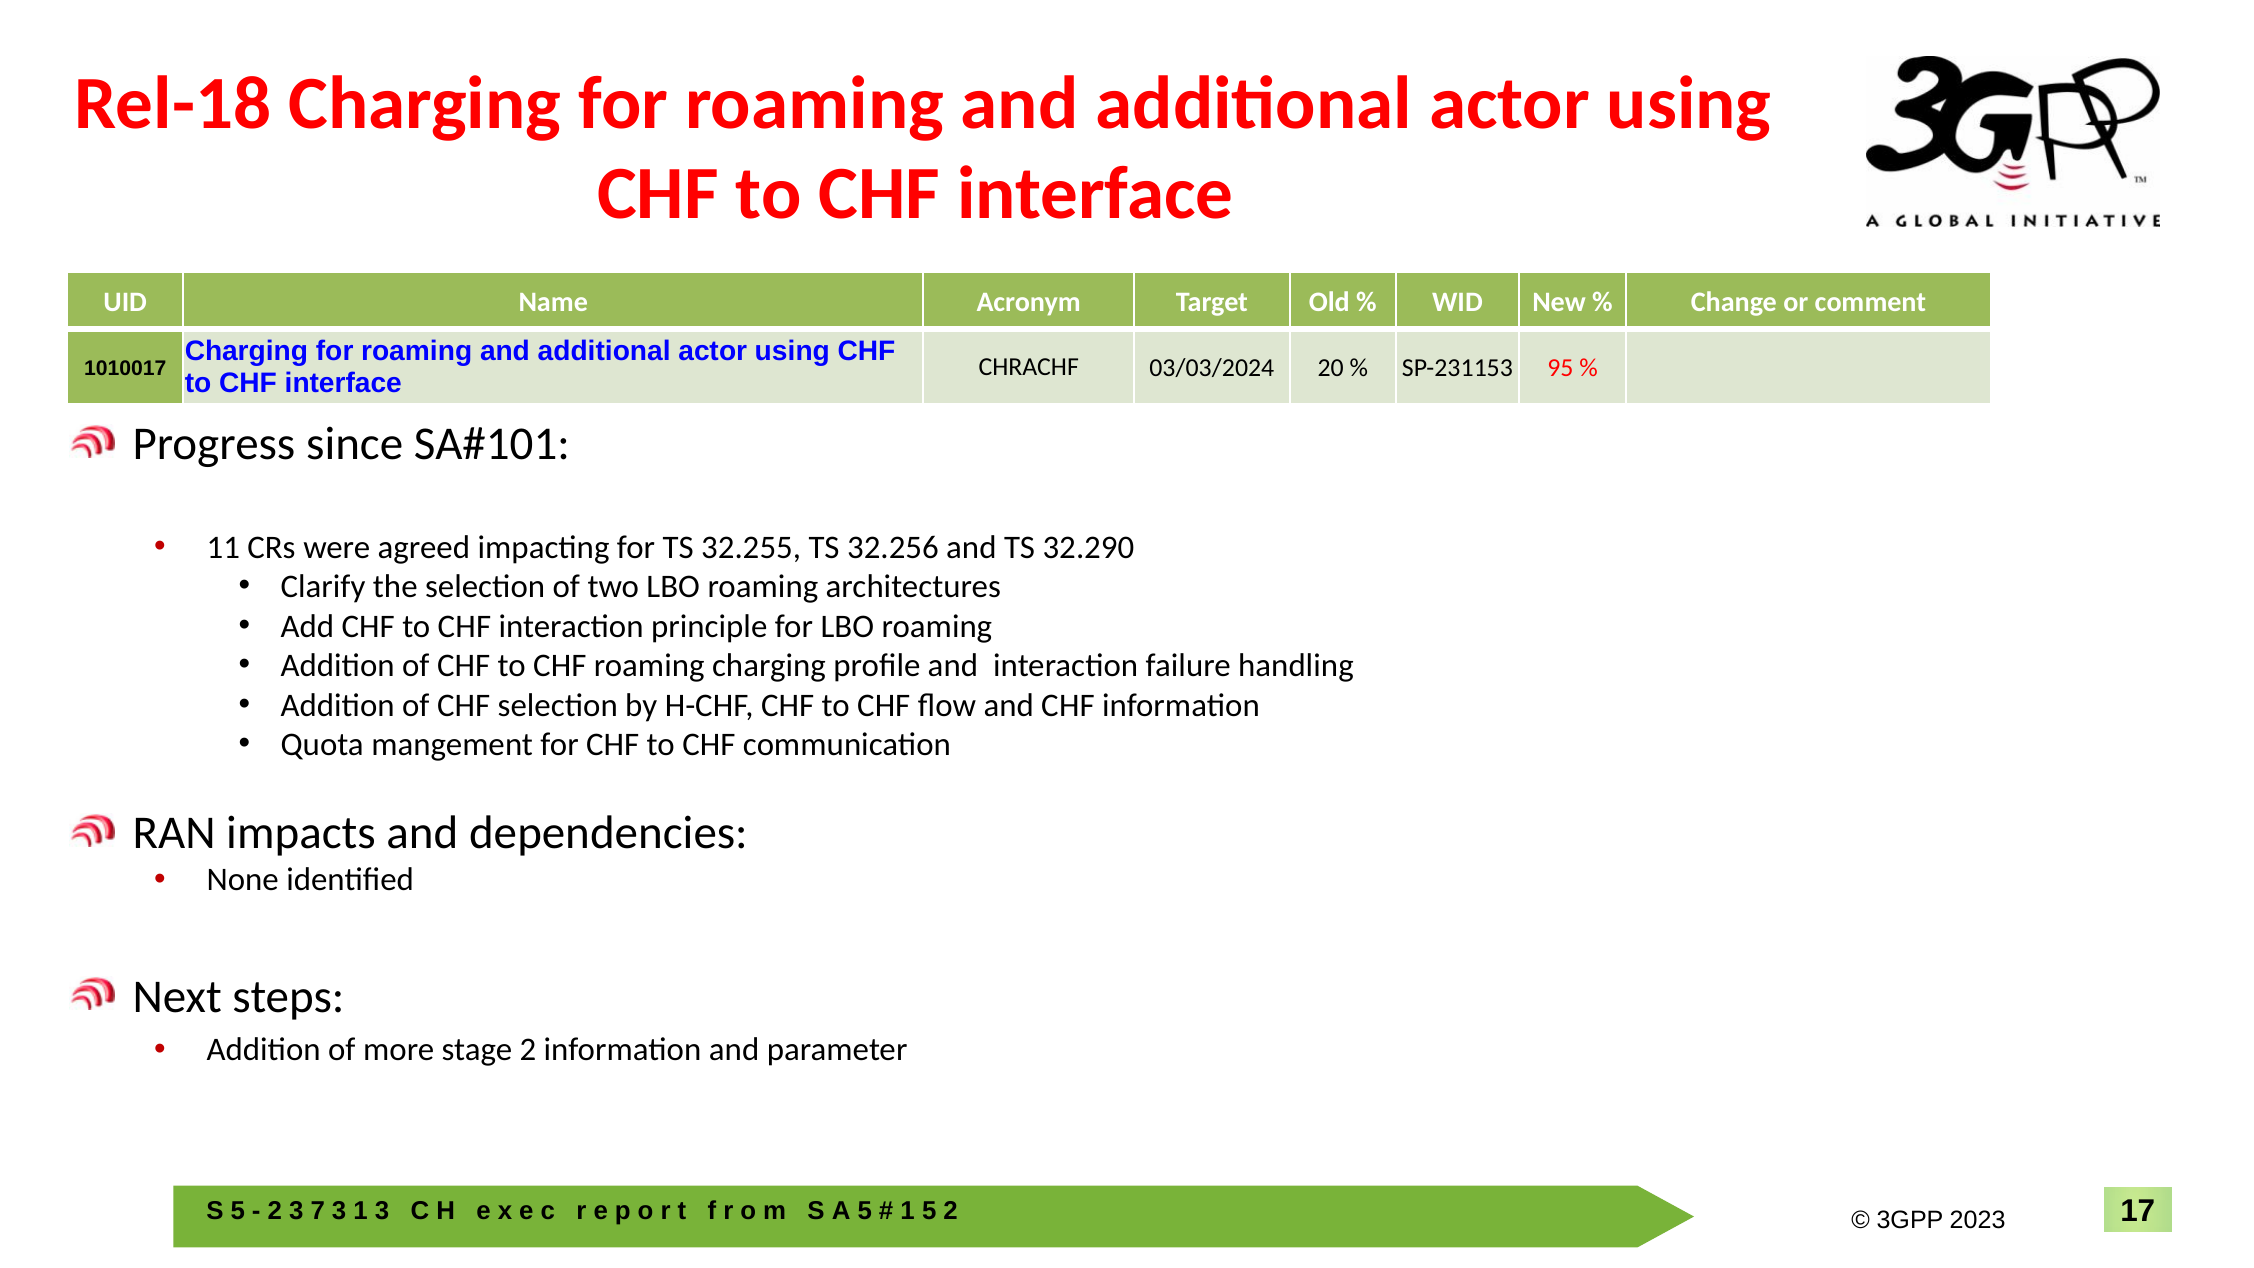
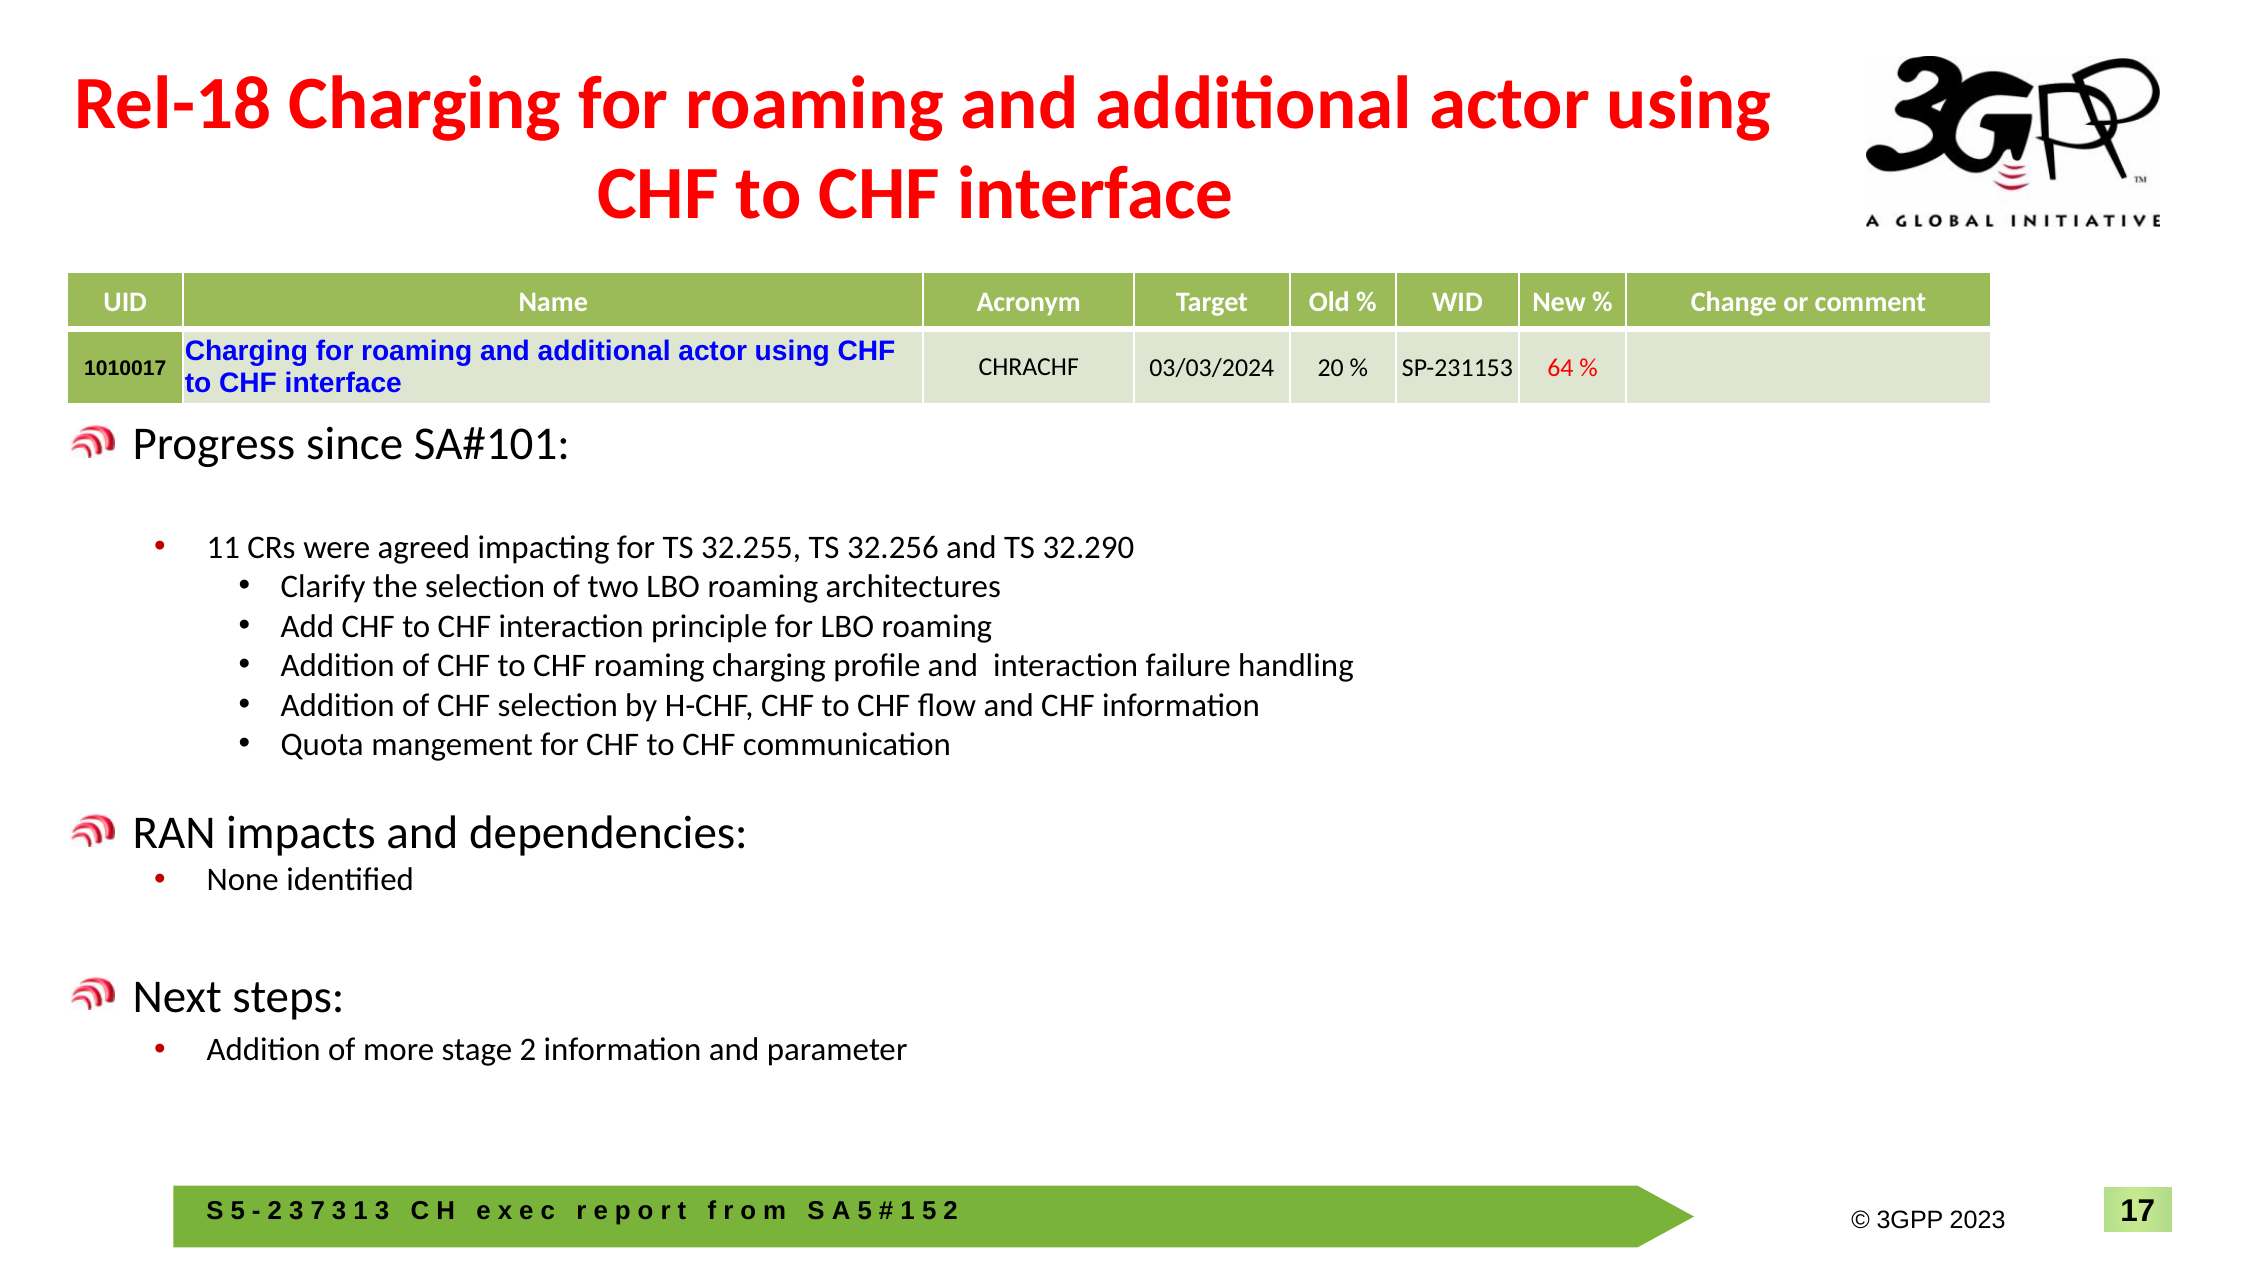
95: 95 -> 64 (1560, 368)
